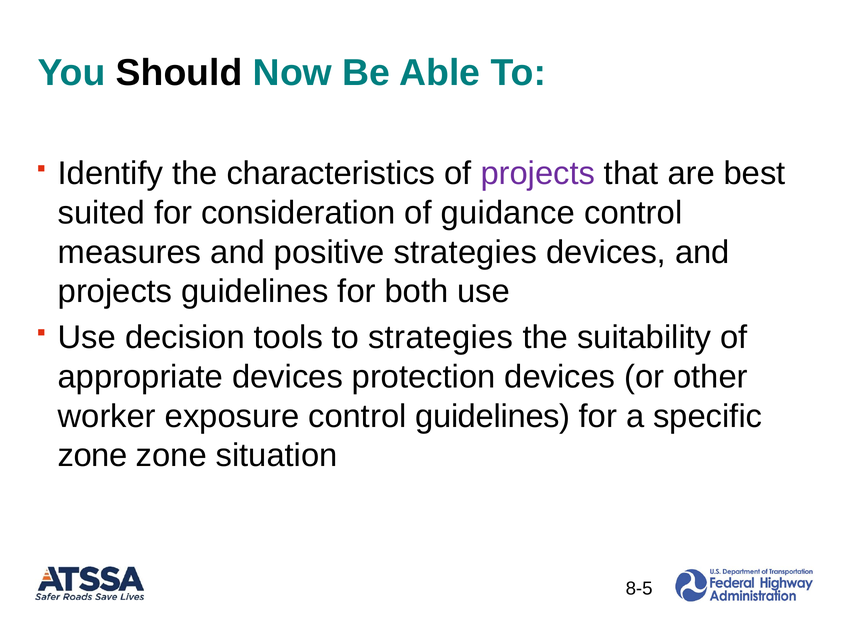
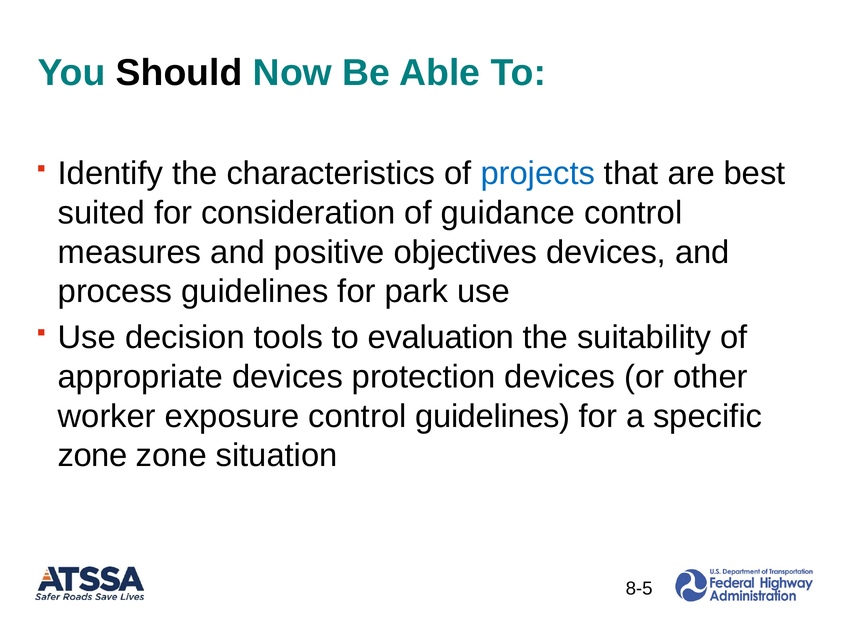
projects colour: purple -> blue (538, 174)
positive strategies: strategies -> objectives (465, 252)
projects: projects -> process (115, 291)
both: both -> park (416, 291)
to strategies: strategies -> evaluation (441, 337)
